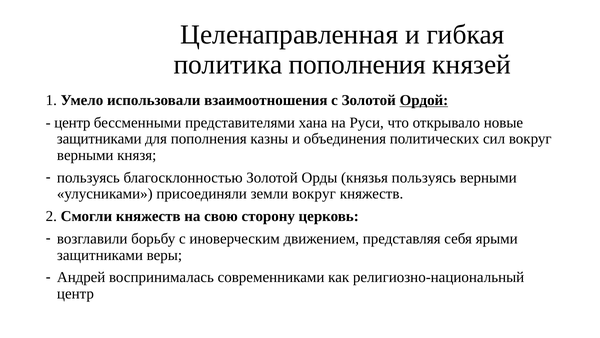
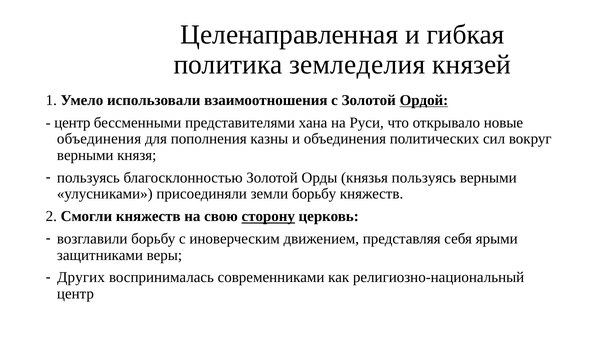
политика пополнения: пополнения -> земледелия (357, 64)
защитниками: защитниками -> объединения (99, 139)
земли вокруг: вокруг -> борьбу (314, 194)
сторону underline: none -> present (268, 216)
Андрей: Андрей -> Других (81, 277)
